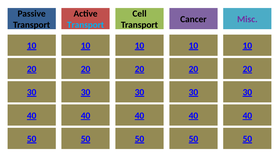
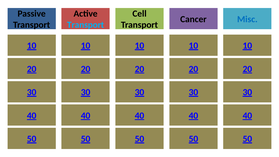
Misc colour: purple -> blue (247, 19)
